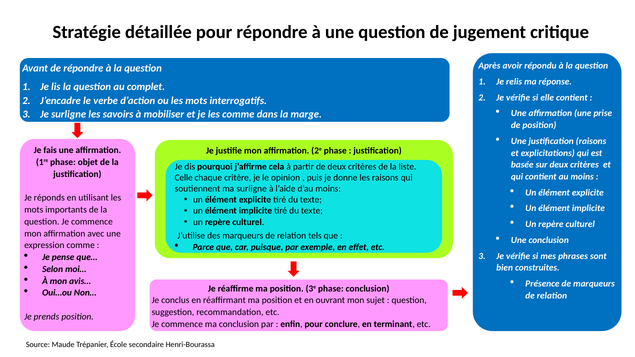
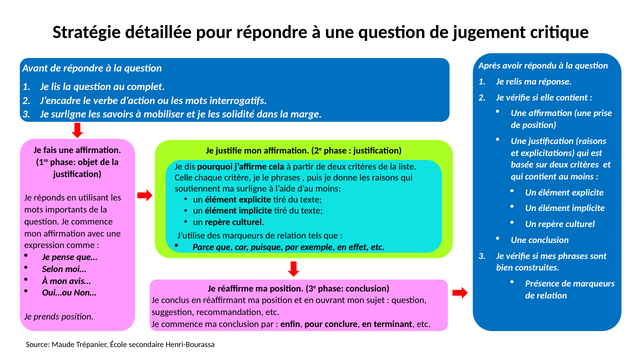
les comme: comme -> solidité (238, 114)
le opinion: opinion -> phrases (286, 178)
